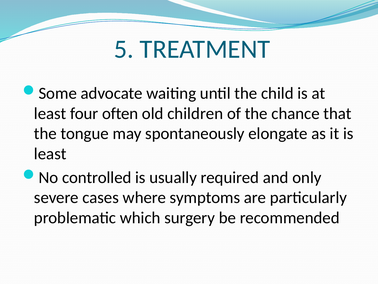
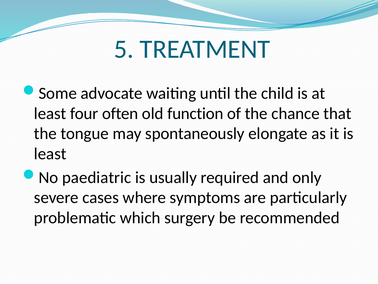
children: children -> function (195, 113)
controlled: controlled -> paediatric (97, 177)
